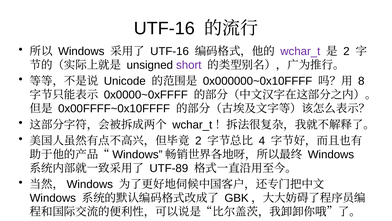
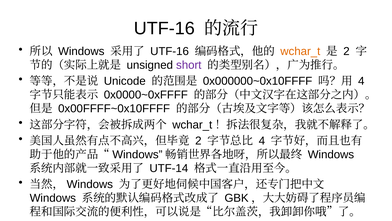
wchar_t colour: purple -> orange (300, 51)
8: 8 -> 4 (361, 81)
UTF-89: UTF-89 -> UTF-14 (169, 168)
